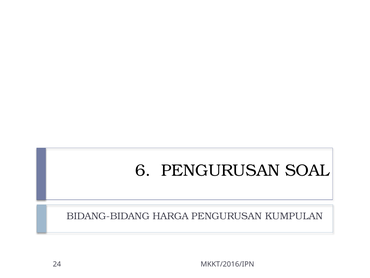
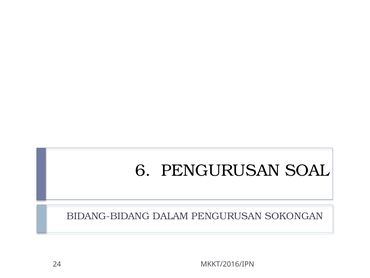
HARGA: HARGA -> DALAM (171, 216)
KUMPULAN: KUMPULAN -> SOKONGAN (294, 216)
